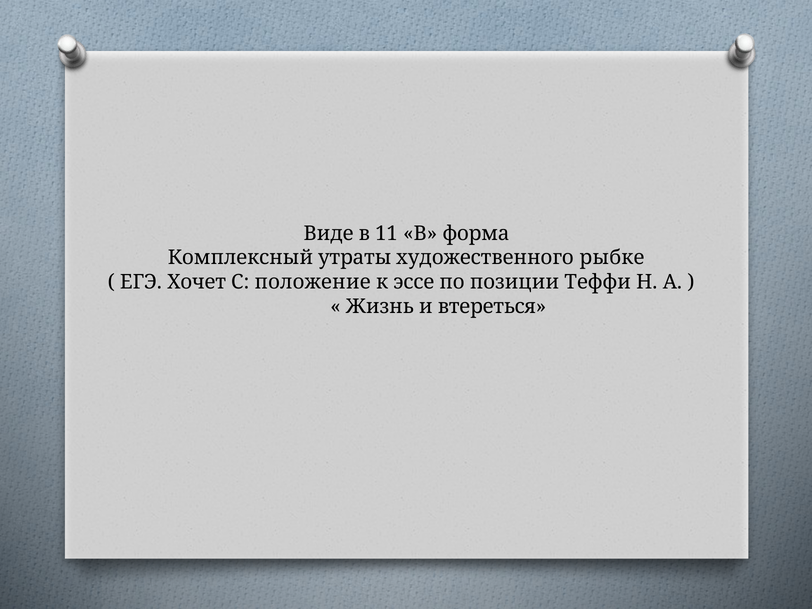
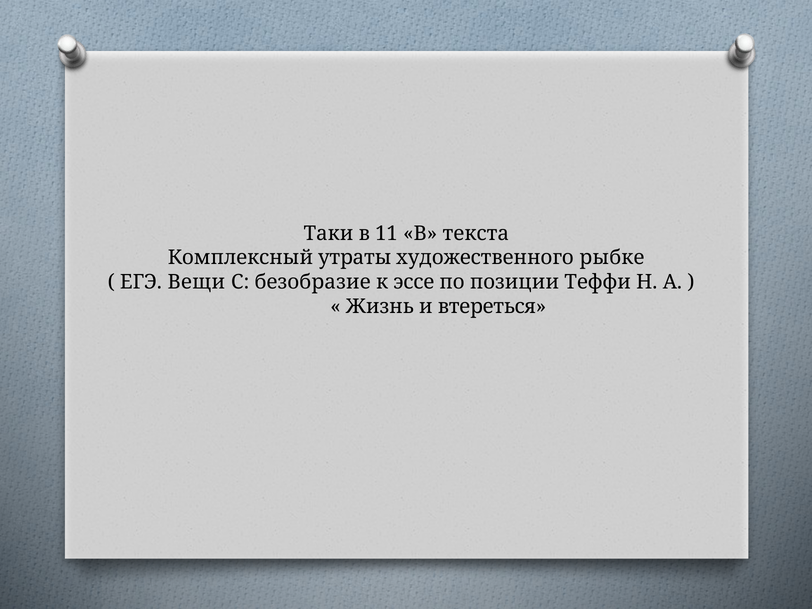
Виде: Виде -> Таки (328, 233)
форма: форма -> текста (476, 233)
Хочет: Хочет -> Вещи (196, 282)
положение: положение -> безобразие (313, 282)
